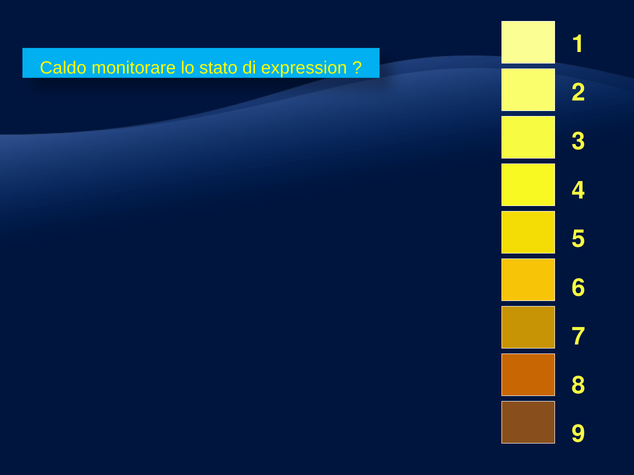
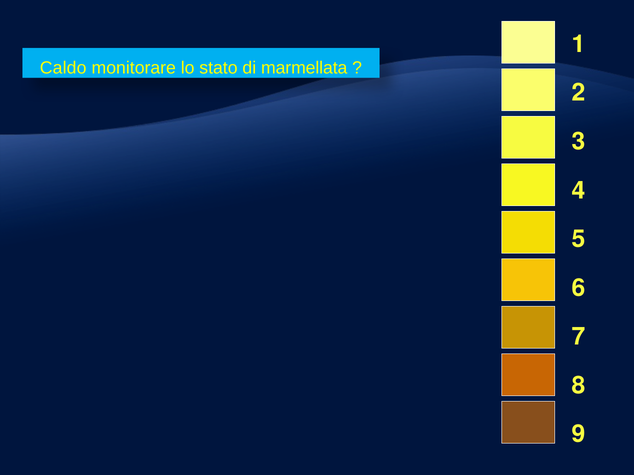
expression: expression -> marmellata (304, 68)
